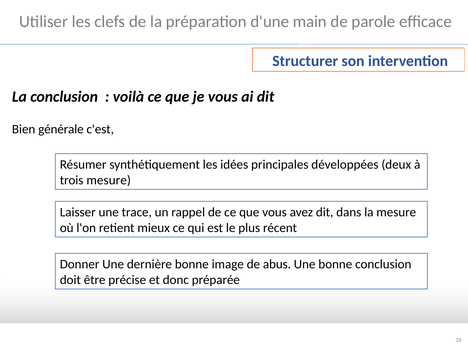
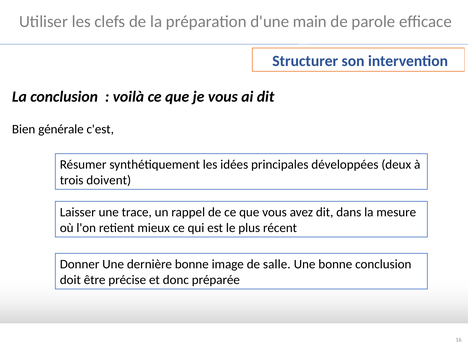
trois mesure: mesure -> doivent (109, 180)
abus: abus -> salle (277, 264)
